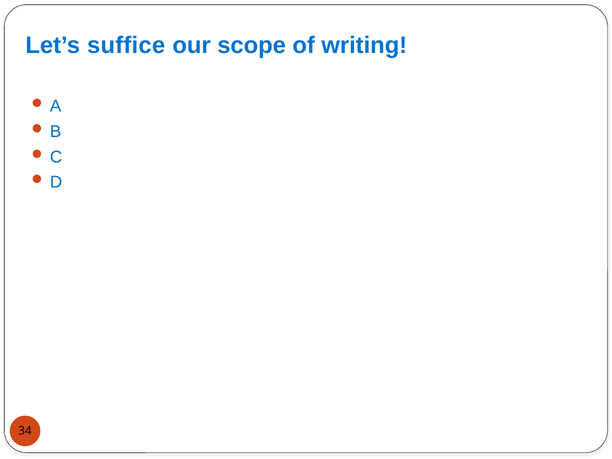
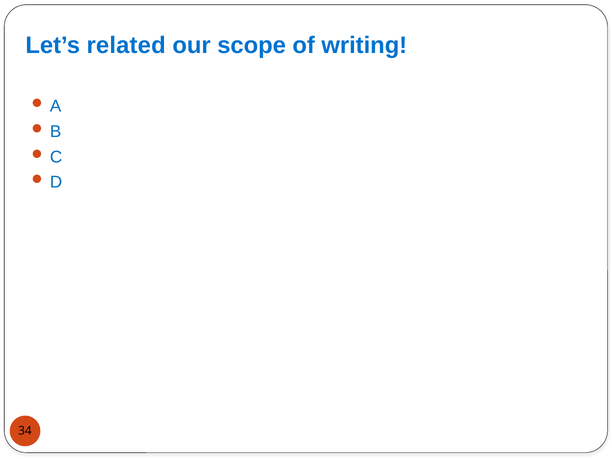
suffice: suffice -> related (126, 45)
